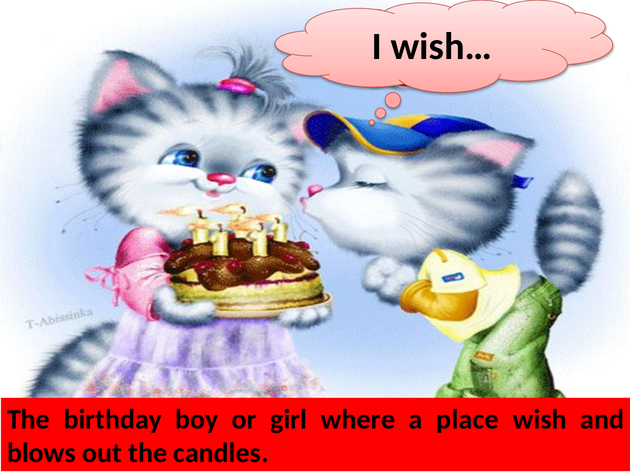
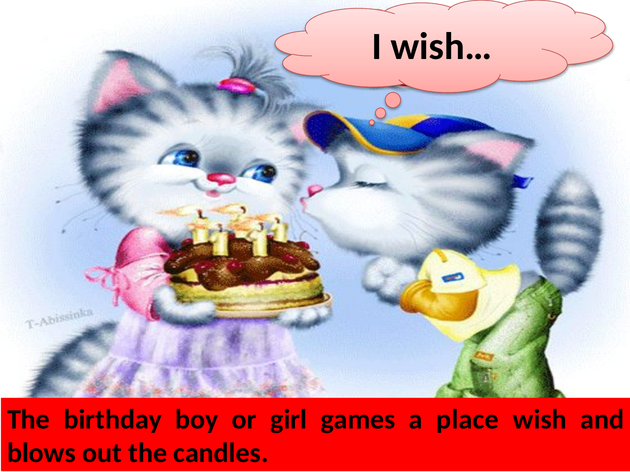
where: where -> games (358, 420)
